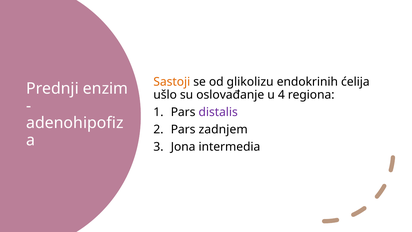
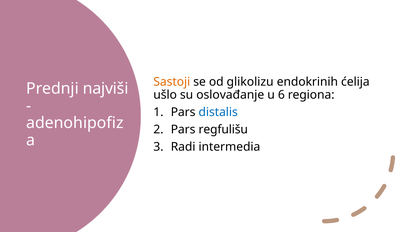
enzim: enzim -> najviši (106, 89)
4: 4 -> 6 (281, 95)
distalis colour: purple -> blue (218, 112)
zadnjem: zadnjem -> regfulišu (223, 129)
Jona: Jona -> Radi (183, 147)
